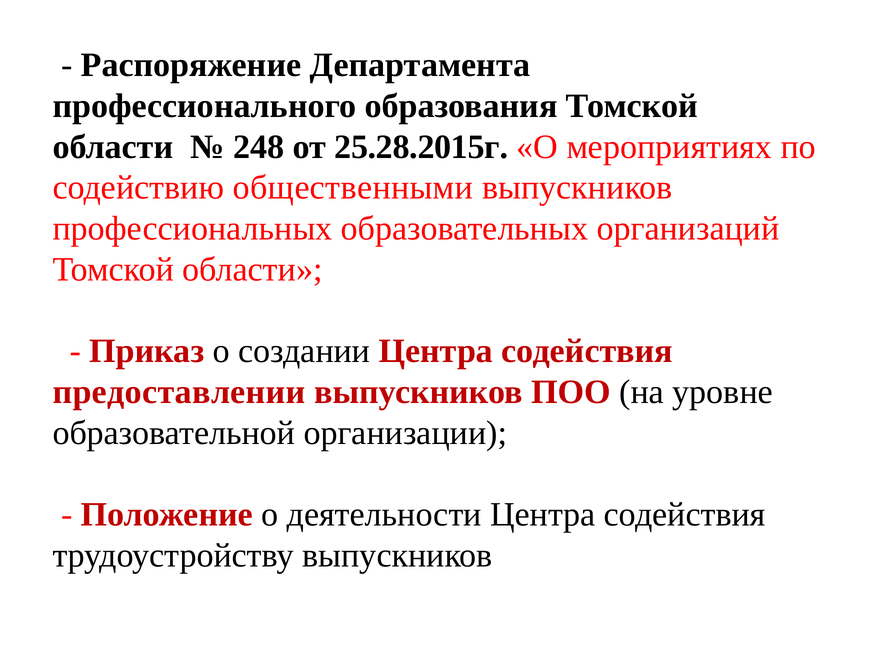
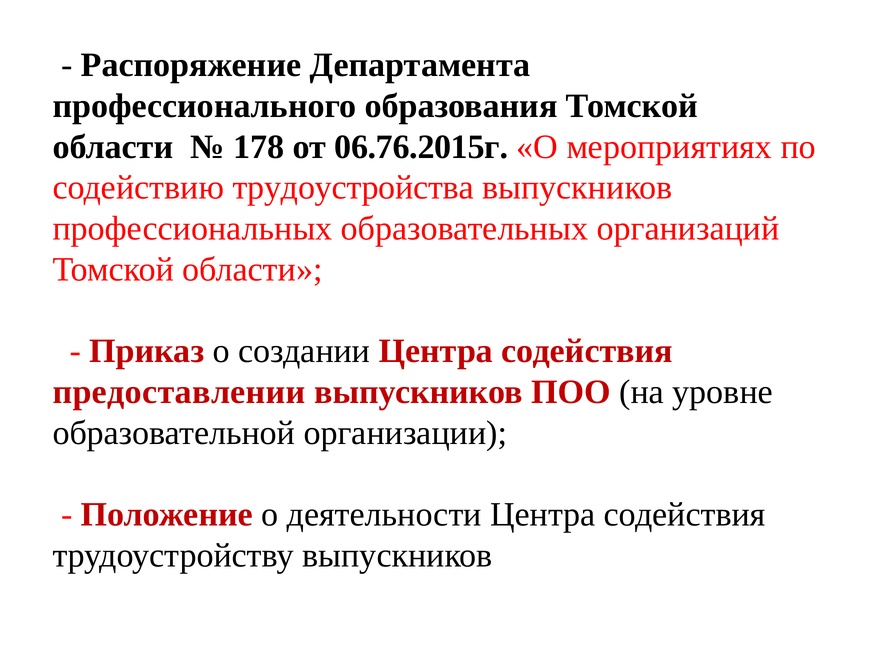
248: 248 -> 178 (259, 147)
25.28.2015г: 25.28.2015г -> 06.76.2015г (421, 147)
общественными: общественными -> трудоустройства (353, 188)
